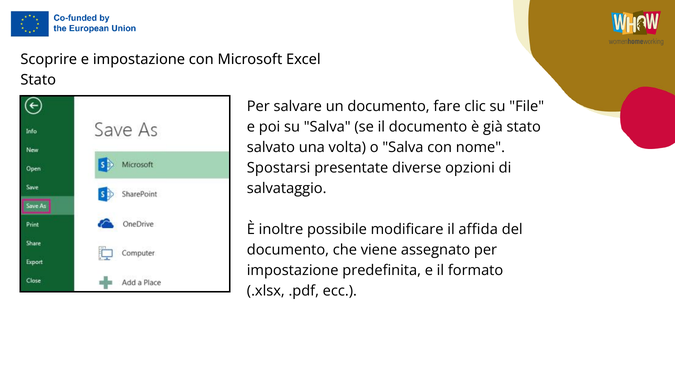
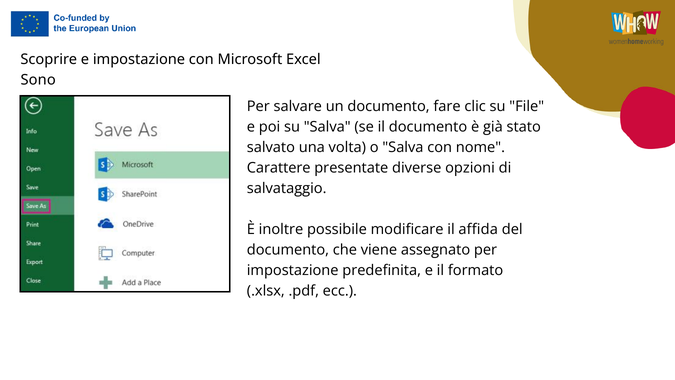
Stato: Stato -> Sono (38, 80)
Spostarsi: Spostarsi -> Carattere (279, 168)
